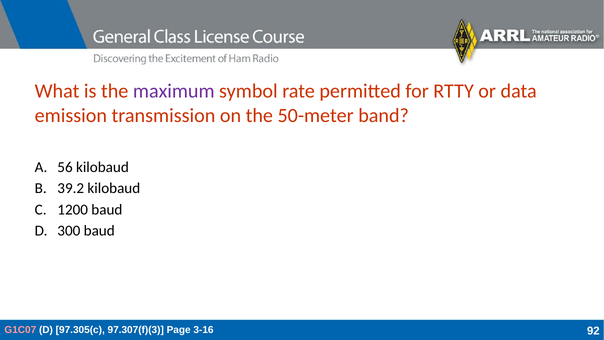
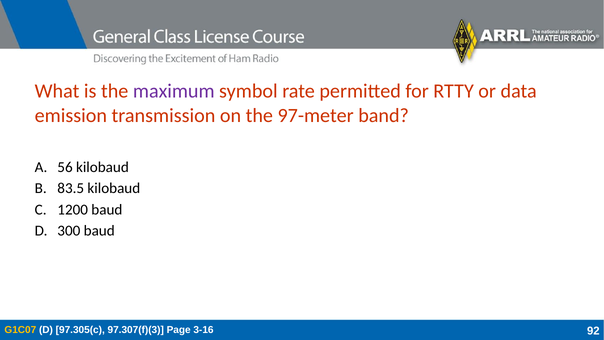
50-meter: 50-meter -> 97-meter (316, 115)
39.2: 39.2 -> 83.5 (71, 188)
G1C07 colour: pink -> yellow (20, 330)
